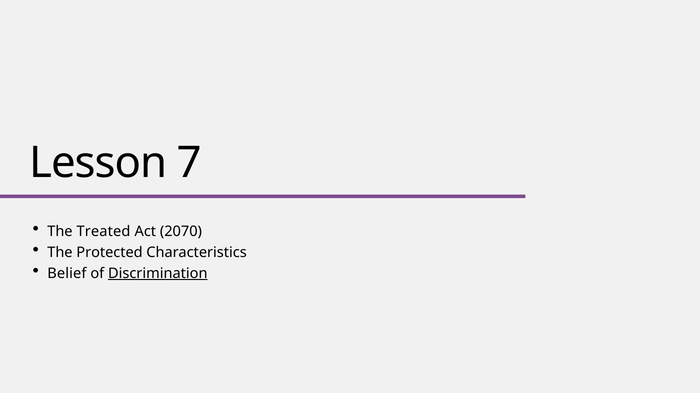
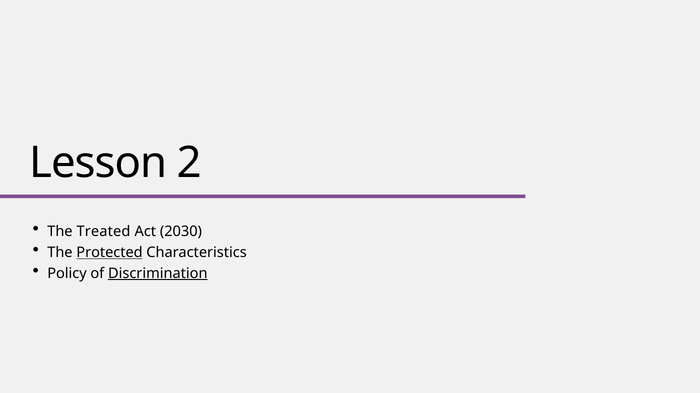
7: 7 -> 2 (189, 163)
2070: 2070 -> 2030 (181, 232)
Protected underline: none -> present (110, 253)
Belief: Belief -> Policy (67, 274)
